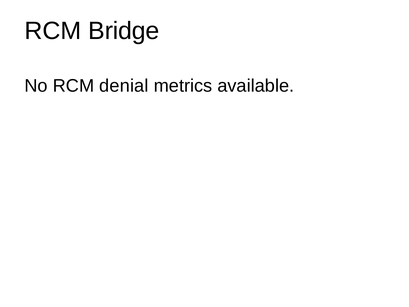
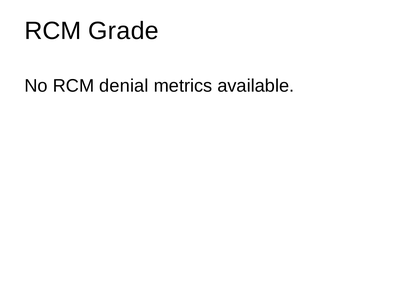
Bridge: Bridge -> Grade (124, 31)
